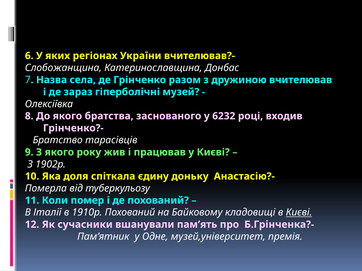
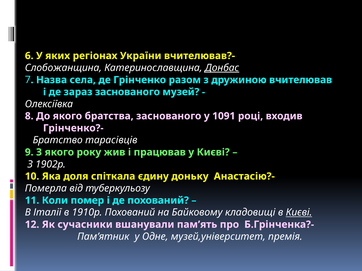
Донбас underline: none -> present (222, 68)
зараз гіперболічні: гіперболічні -> заснованого (127, 92)
6232: 6232 -> 1091 (224, 116)
